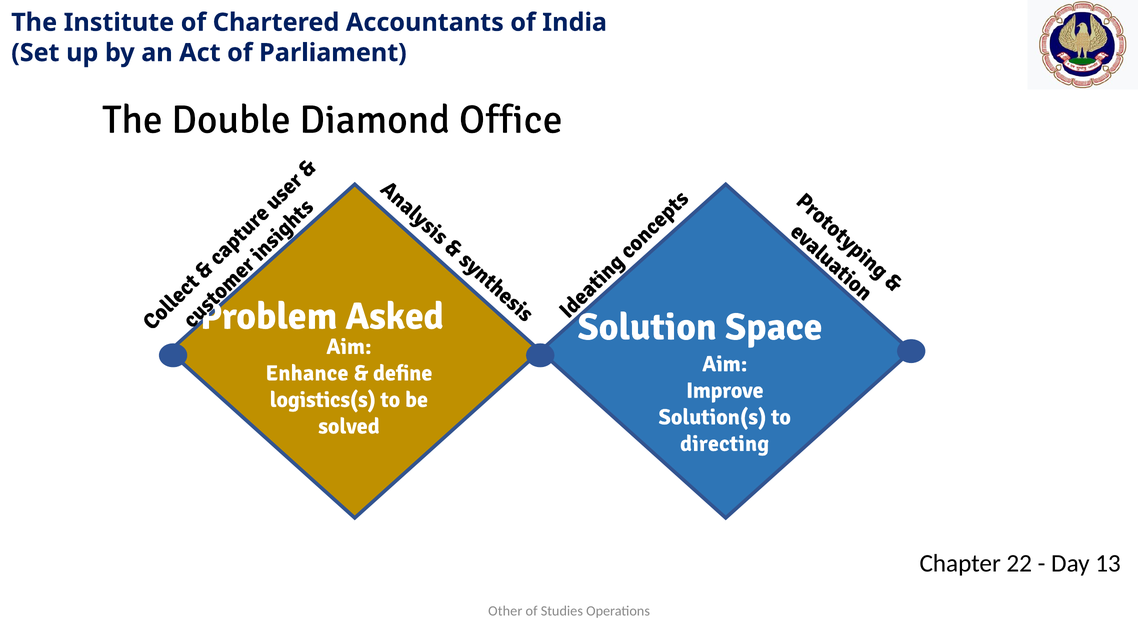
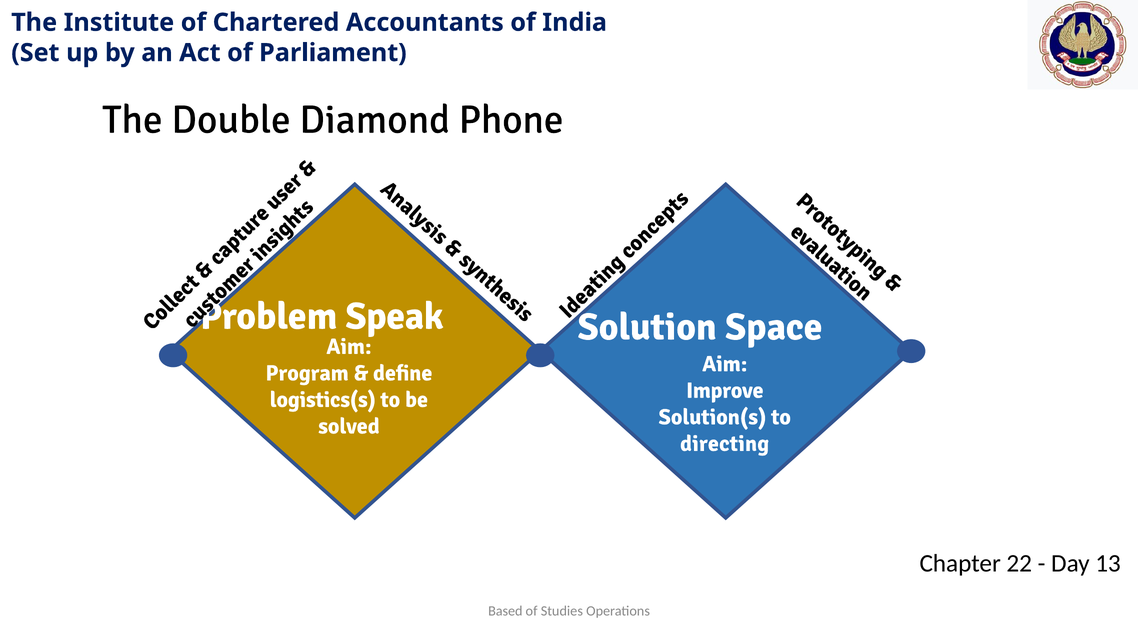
Office: Office -> Phone (511, 120)
Asked: Asked -> Speak (395, 316)
Enhance: Enhance -> Program (307, 373)
Other: Other -> Based (505, 611)
